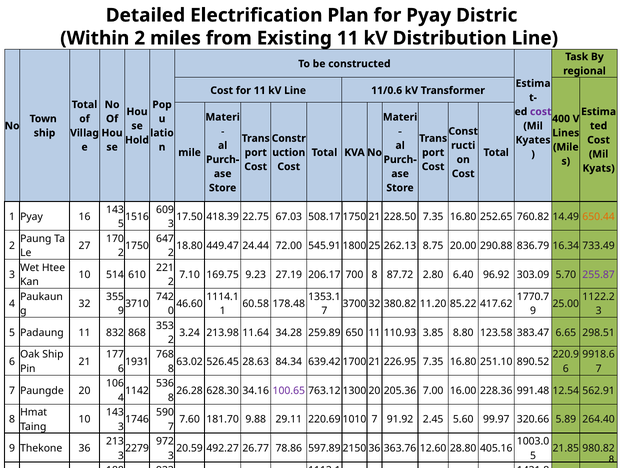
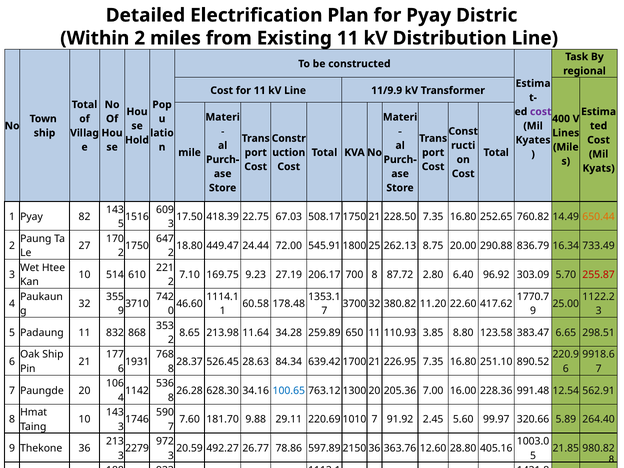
11/0.6: 11/0.6 -> 11/9.9 (387, 90)
16: 16 -> 82 (85, 217)
255.87 colour: purple -> red (599, 275)
85.22: 85.22 -> 22.60 (463, 304)
3.24: 3.24 -> 8.65 (190, 333)
63.02: 63.02 -> 28.37 (190, 362)
100.65 colour: purple -> blue (289, 391)
